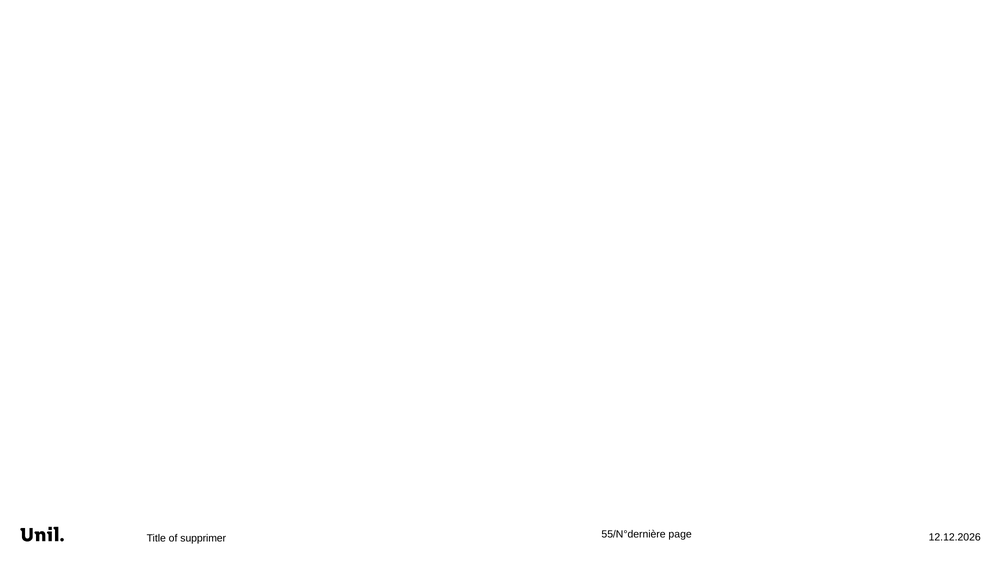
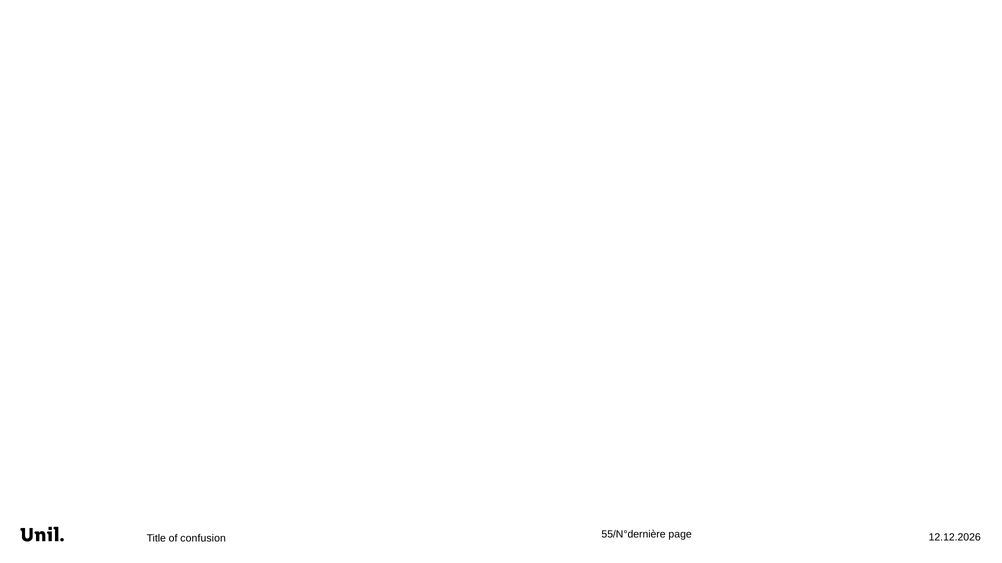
supprimer: supprimer -> confusion (203, 539)
